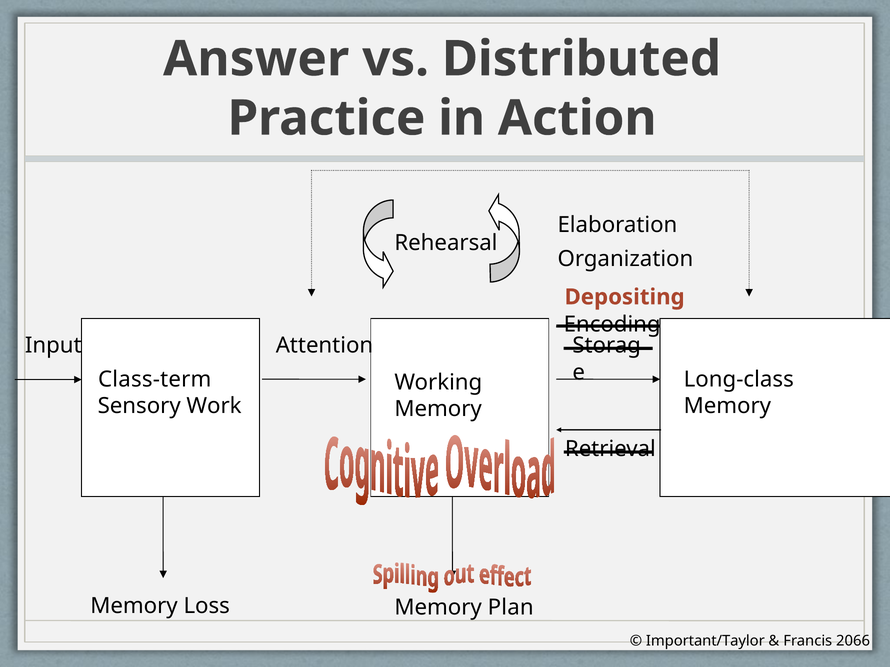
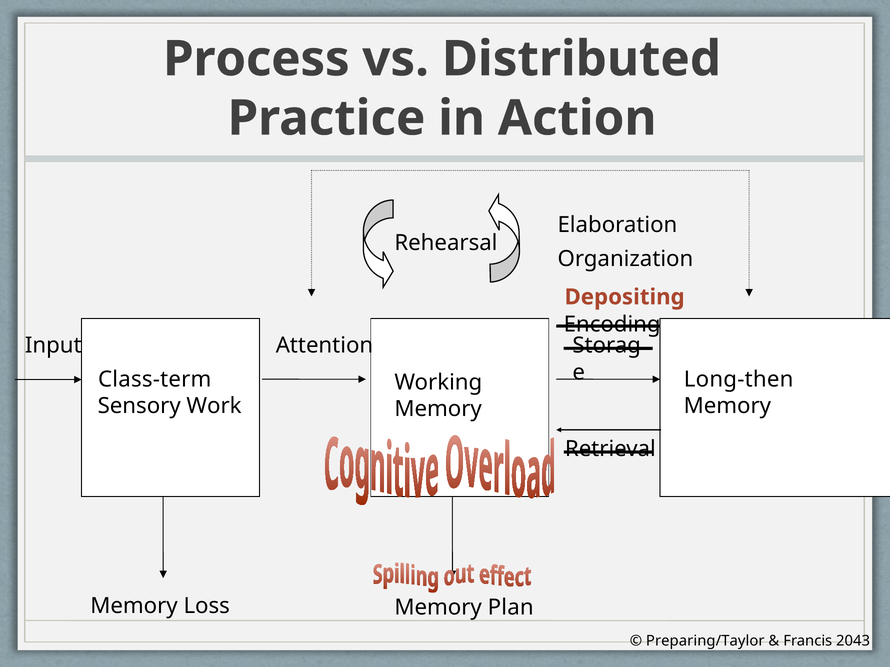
Answer: Answer -> Process (256, 59)
Long-class: Long-class -> Long-then (739, 380)
Important/Taylor: Important/Taylor -> Preparing/Taylor (705, 641)
2066: 2066 -> 2043 (853, 641)
